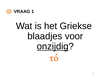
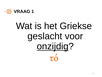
blaadjes: blaadjes -> geslacht (45, 36)
